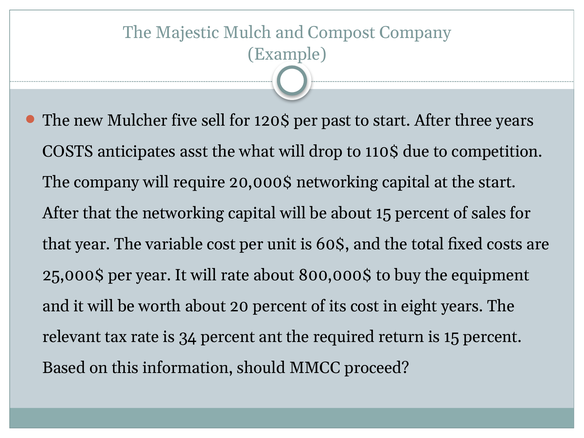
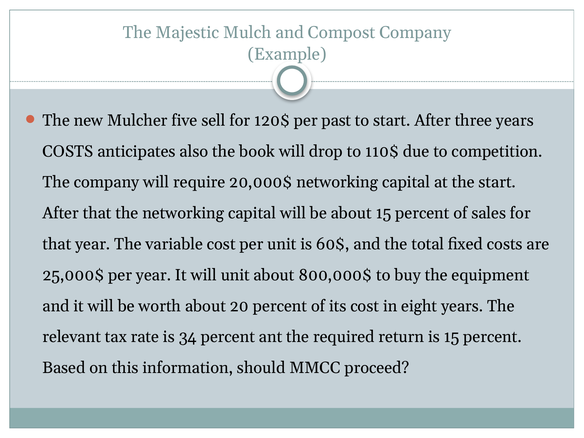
asst: asst -> also (194, 151)
what: what -> book (257, 151)
will rate: rate -> unit (235, 275)
